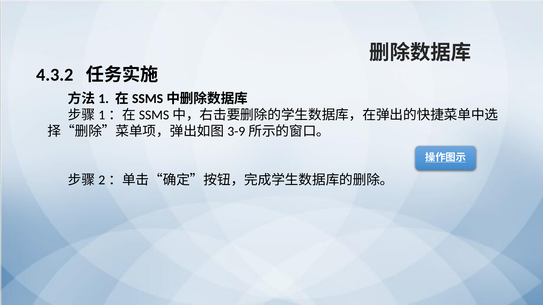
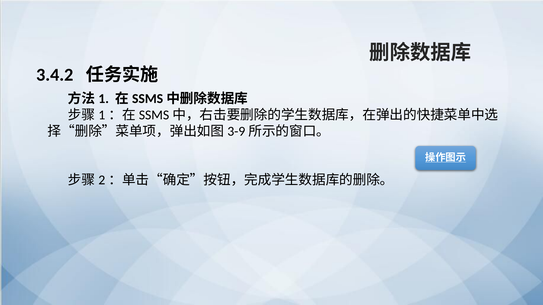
4.3.2: 4.3.2 -> 3.4.2 (55, 75)
